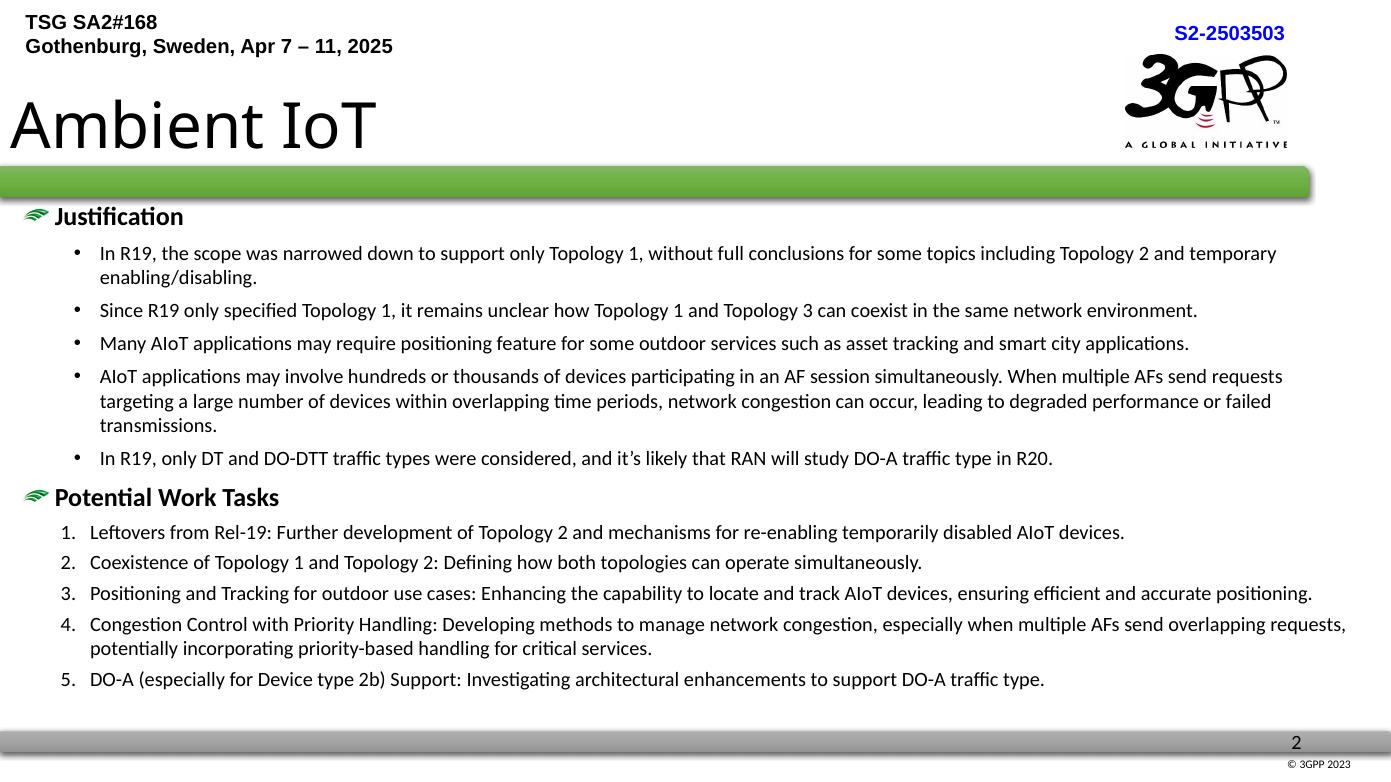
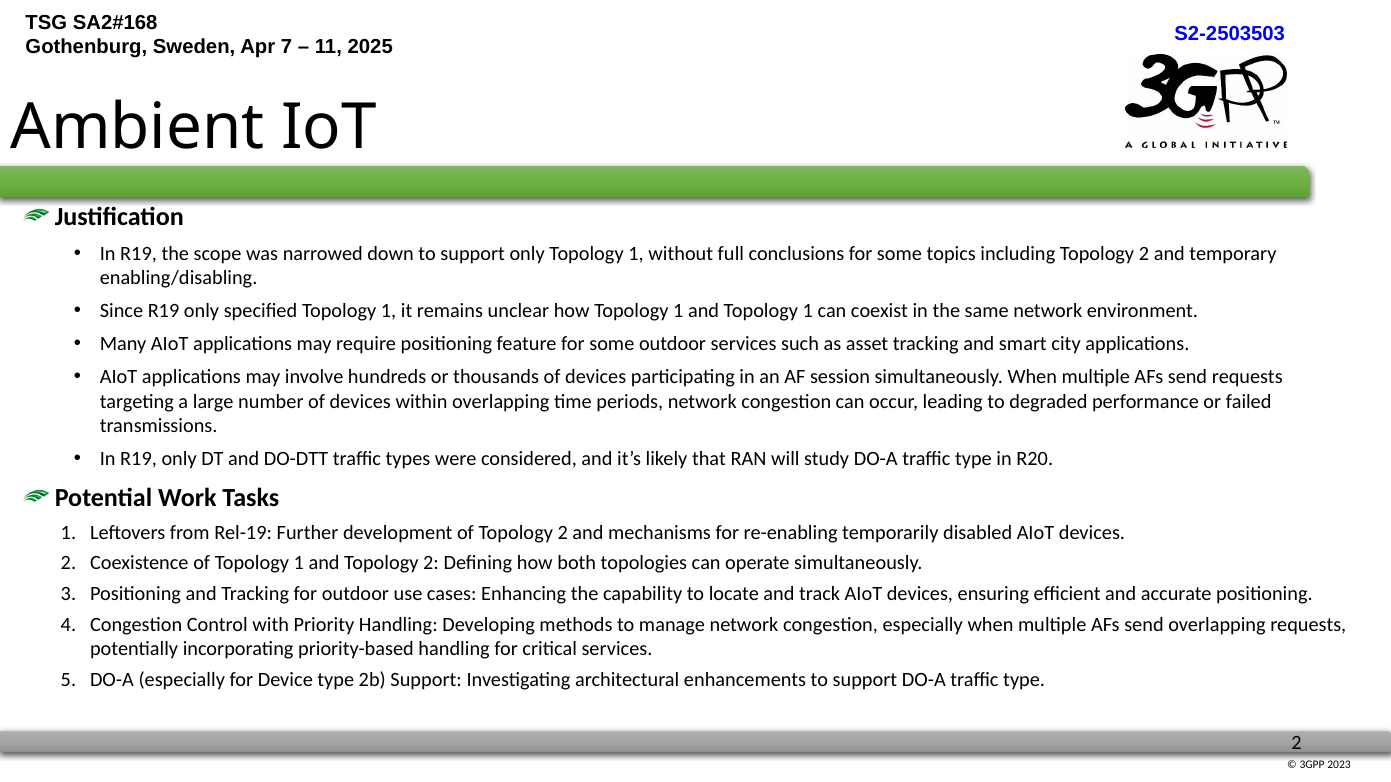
and Topology 3: 3 -> 1 (808, 311)
